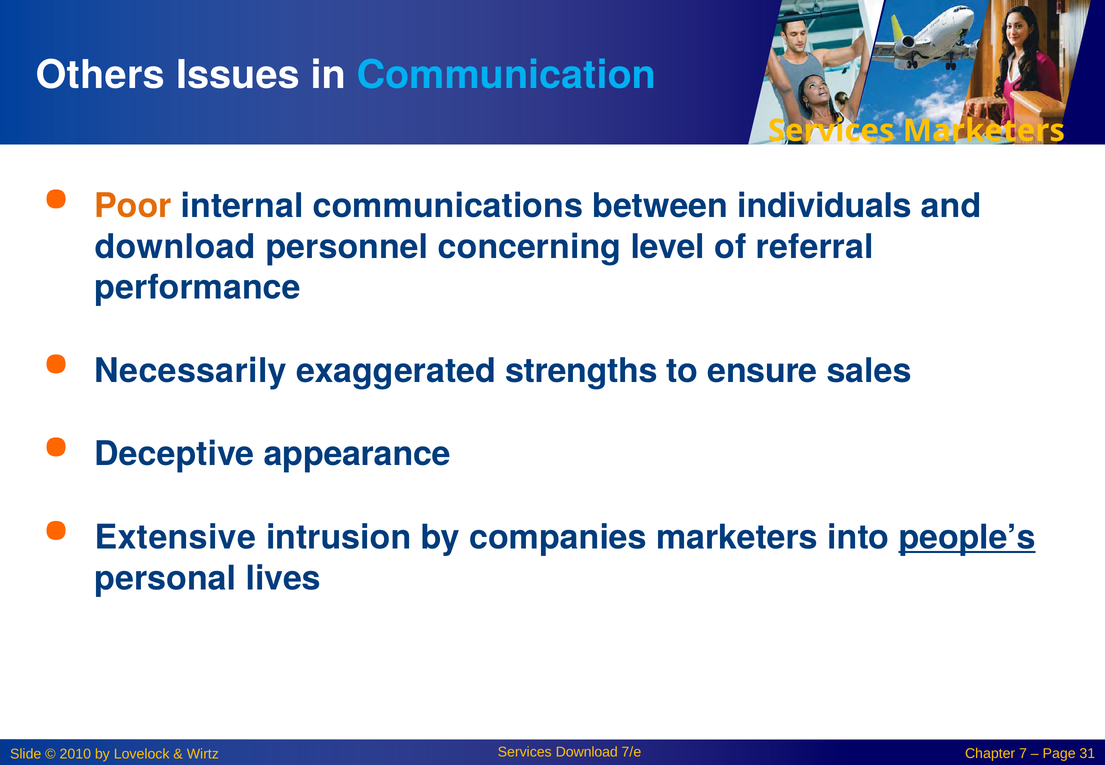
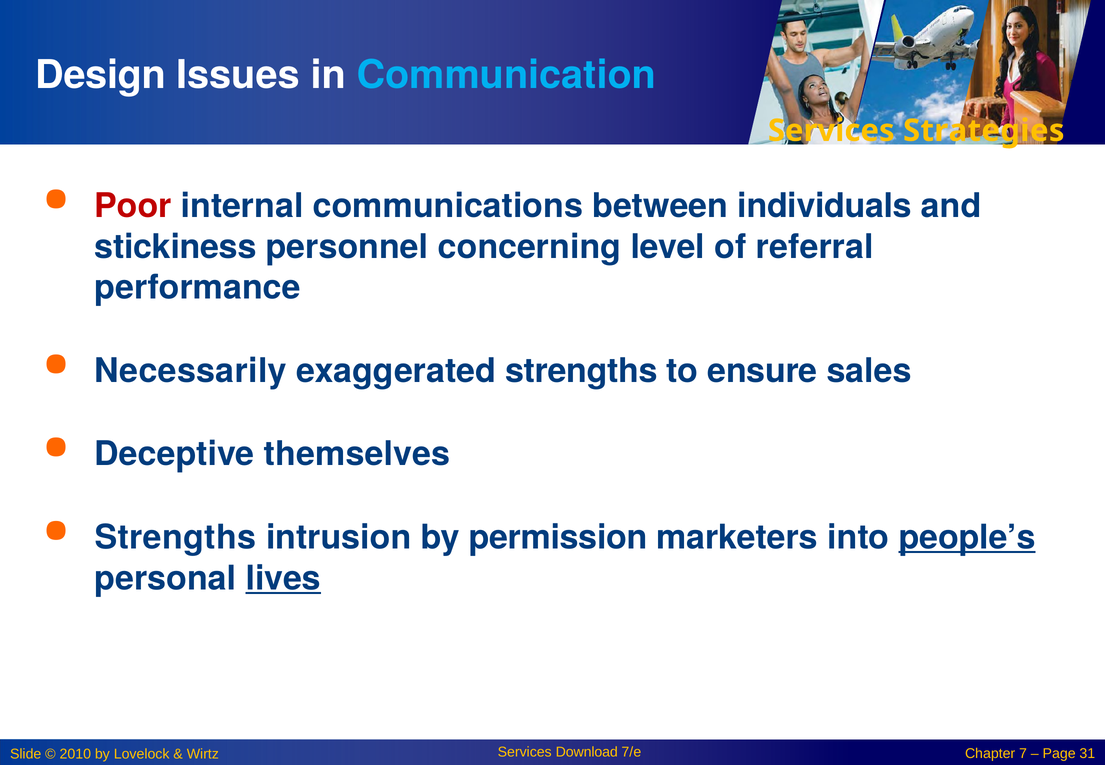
Others: Others -> Design (101, 75)
Marketers: Marketers -> Strategies (984, 131)
Poor colour: orange -> red (133, 206)
download: download -> stickiness (175, 247)
appearance: appearance -> themselves (357, 454)
Extensive: Extensive -> Strengths (175, 538)
companies: companies -> permission (558, 538)
lives underline: none -> present (283, 578)
